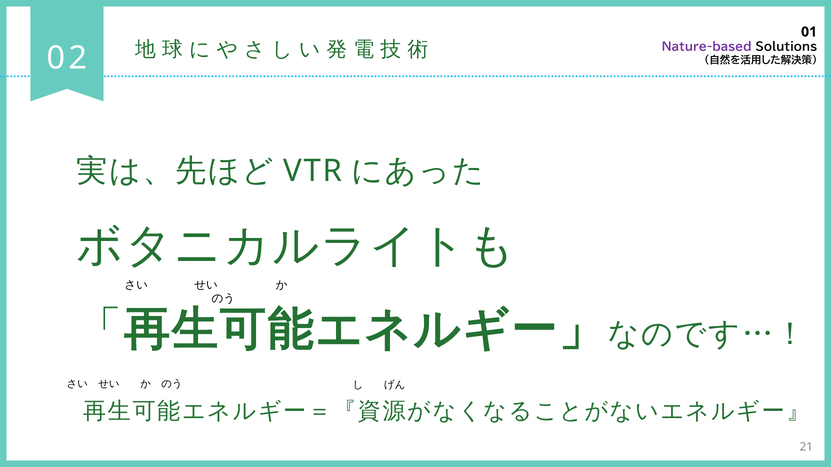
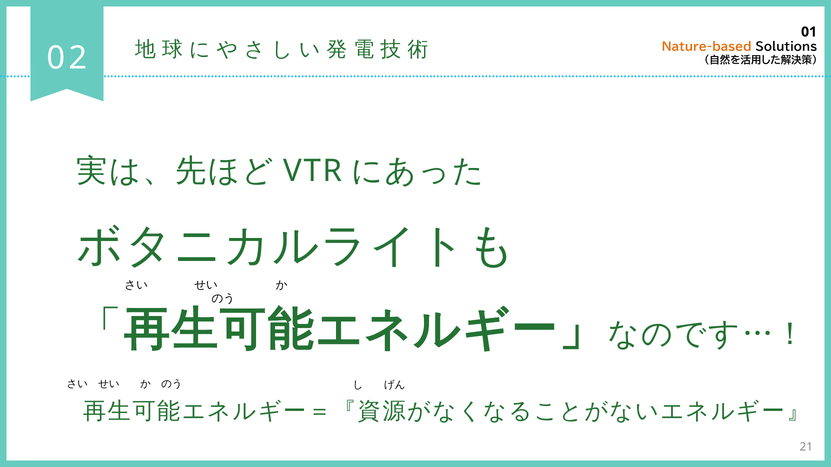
Nature-based colour: purple -> orange (707, 47)
